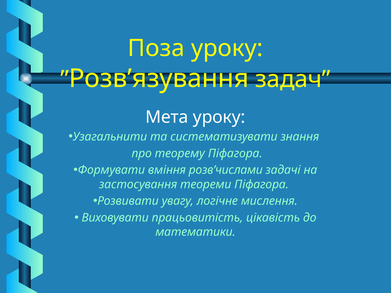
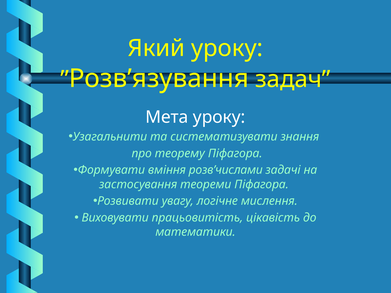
Поза: Поза -> Який (156, 48)
